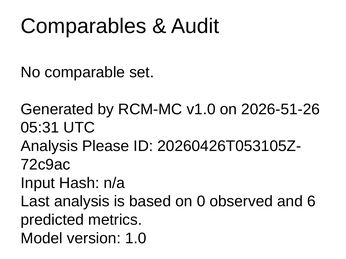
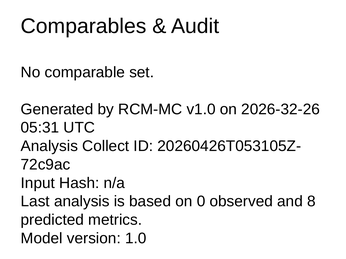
2026-51-26: 2026-51-26 -> 2026-32-26 (281, 109)
Please: Please -> Collect (106, 146)
6: 6 -> 8 (311, 202)
